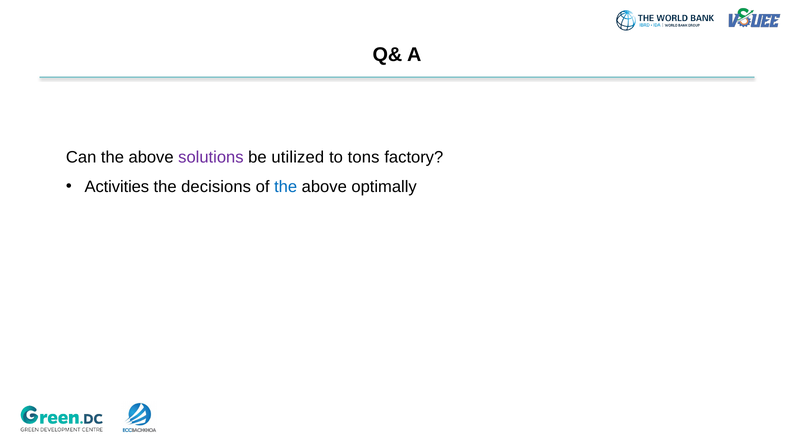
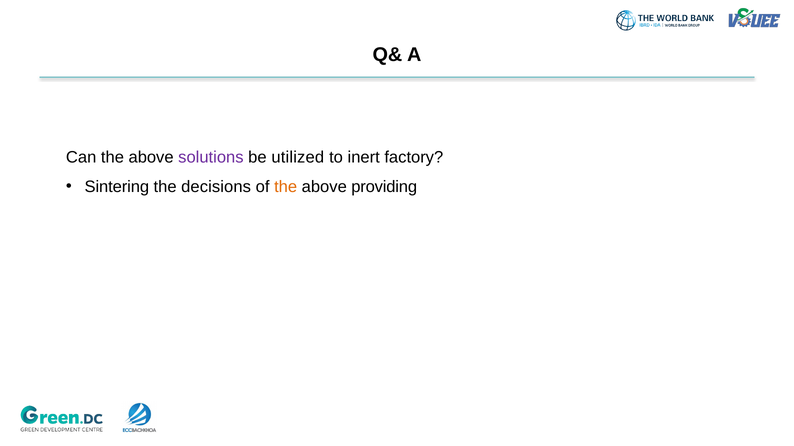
tons: tons -> inert (364, 157)
Activities: Activities -> Sintering (117, 187)
the colour: blue -> orange (286, 187)
optimally: optimally -> providing (384, 187)
